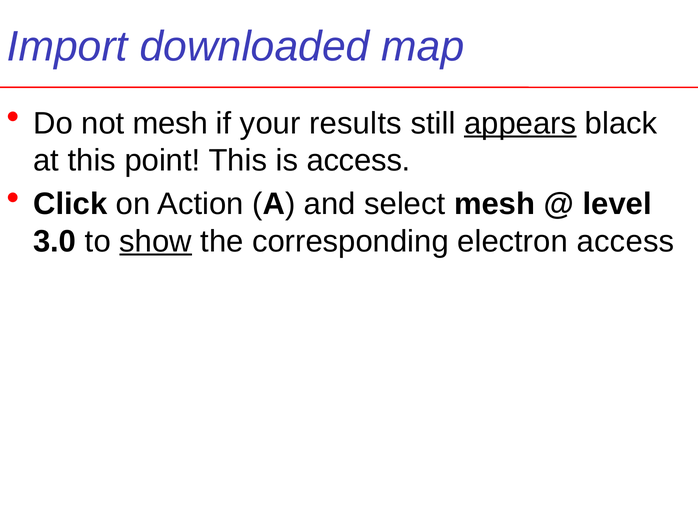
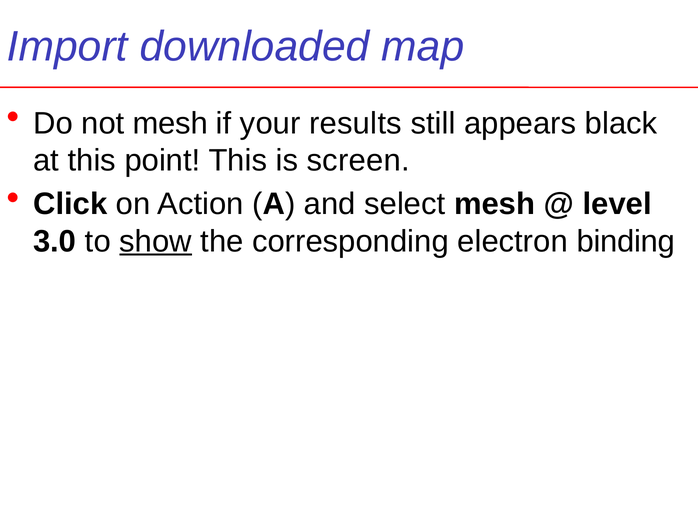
appears underline: present -> none (520, 123)
is access: access -> screen (358, 160)
electron access: access -> binding (626, 241)
